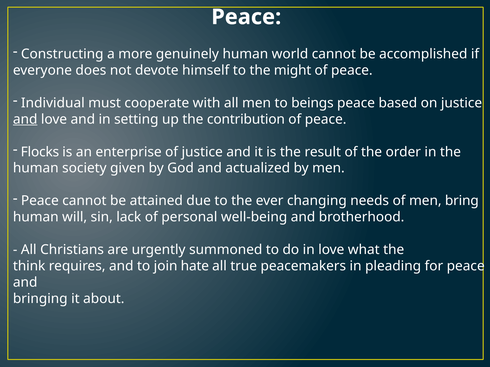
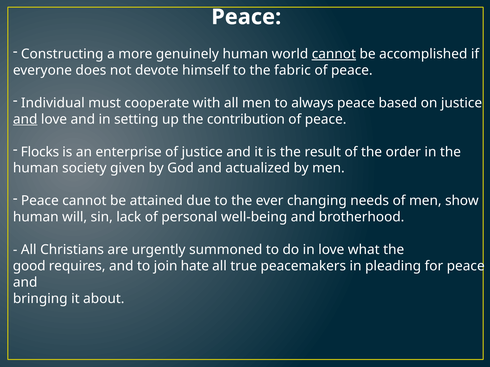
cannot underline: none -> present (334, 54)
might: might -> fabric (292, 70)
beings: beings -> always (312, 103)
bring: bring -> show (462, 201)
think: think -> good (29, 266)
